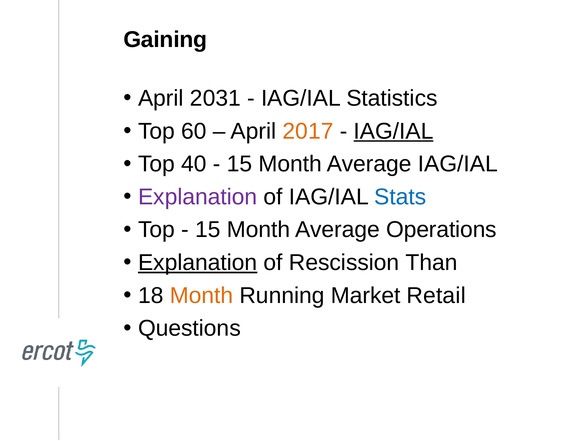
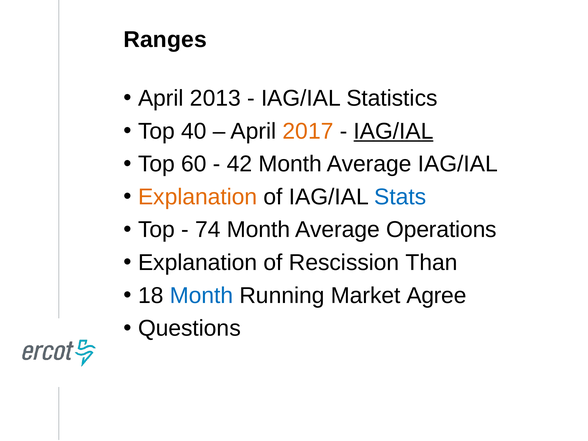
Gaining: Gaining -> Ranges (165, 40)
2031: 2031 -> 2013 (215, 98)
60: 60 -> 40 (194, 131)
40: 40 -> 60 (194, 164)
15: 15 -> 42 (239, 164)
Explanation colour: purple -> orange (198, 197)
15: 15 -> 74 (208, 230)
Explanation underline: present -> none (198, 263)
Month colour: orange -> blue (201, 296)
Retail: Retail -> Agree (436, 296)
